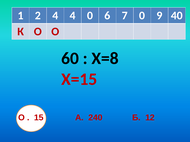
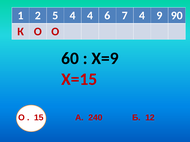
2 4: 4 -> 5 (55, 16)
4 0: 0 -> 4 (90, 16)
7 0: 0 -> 4 (142, 16)
40: 40 -> 90 (177, 16)
Х=8: Х=8 -> Х=9 (105, 59)
